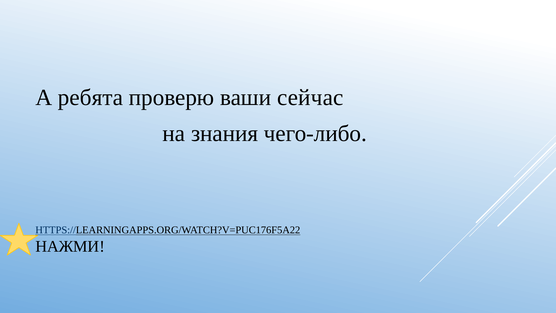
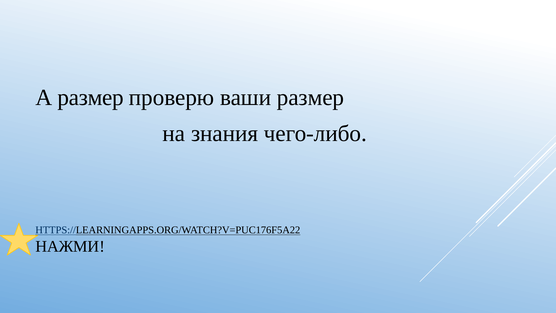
А ребята: ребята -> размер (91, 97)
ваши сейчас: сейчас -> размер (311, 97)
